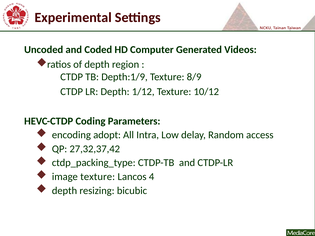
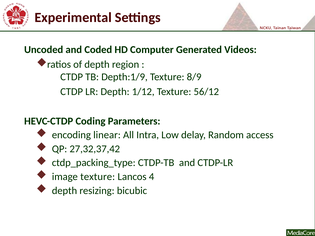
10/12: 10/12 -> 56/12 (206, 92)
adopt: adopt -> linear (107, 135)
